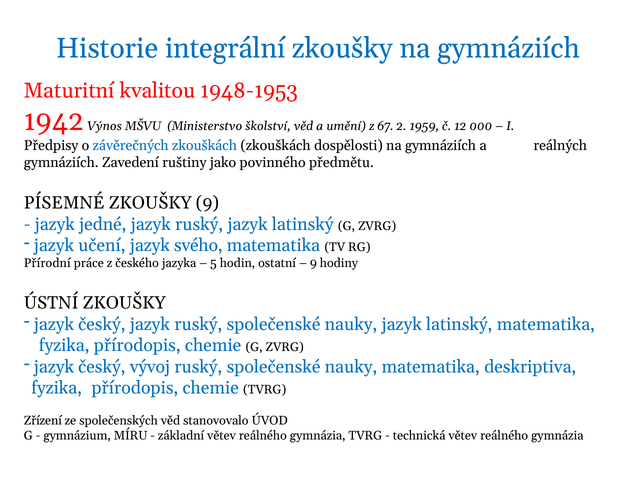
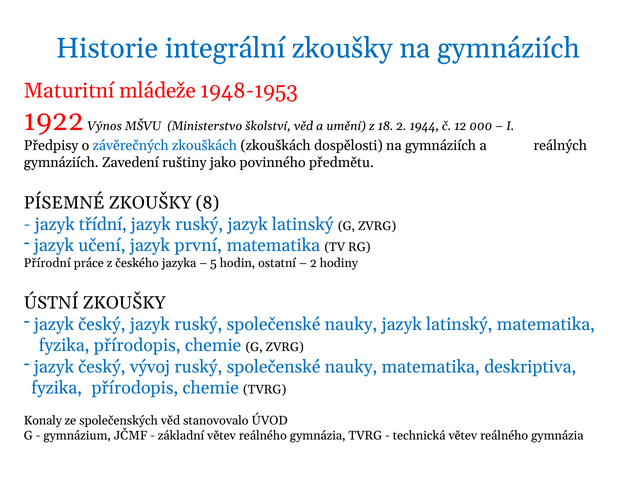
kvalitou: kvalitou -> mládeže (158, 91)
1942: 1942 -> 1922 (54, 121)
67: 67 -> 18 (385, 126)
1959: 1959 -> 1944 (424, 126)
ZKOUŠKY 9: 9 -> 8 (207, 203)
jedné: jedné -> třídní (103, 224)
svého: svého -> první (198, 245)
9: 9 -> 2 (313, 263)
Zřízení: Zřízení -> Konaly (43, 420)
MÍRU: MÍRU -> JČMF (131, 435)
